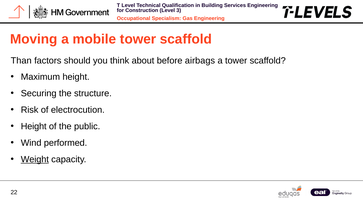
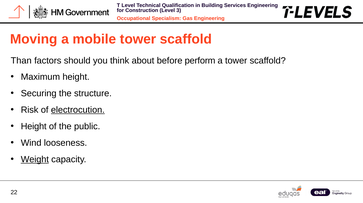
airbags: airbags -> perform (200, 61)
electrocution underline: none -> present (78, 110)
performed: performed -> looseness (66, 143)
